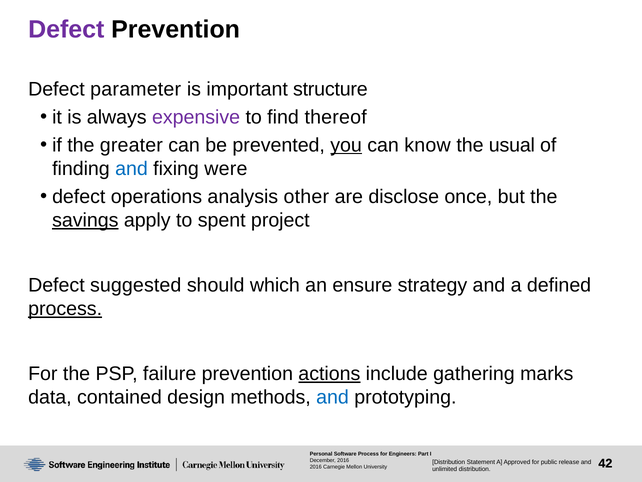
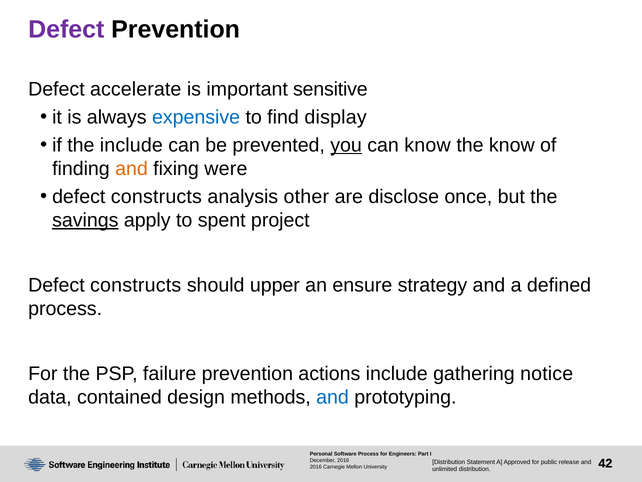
parameter: parameter -> accelerate (136, 89)
structure: structure -> sensitive (330, 89)
expensive colour: purple -> blue (196, 117)
thereof: thereof -> display (336, 117)
the greater: greater -> include (131, 145)
the usual: usual -> know (512, 145)
and colour: blue -> orange (132, 169)
operations: operations -> constructs (156, 197)
suggested: suggested -> constructs (136, 285)
which: which -> upper (275, 285)
process underline: present -> none (65, 309)
actions underline: present -> none (329, 373)
marks: marks -> notice (547, 373)
